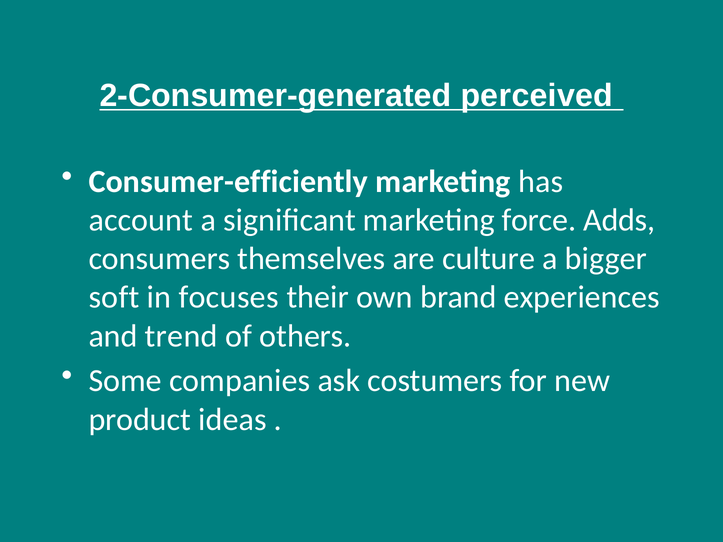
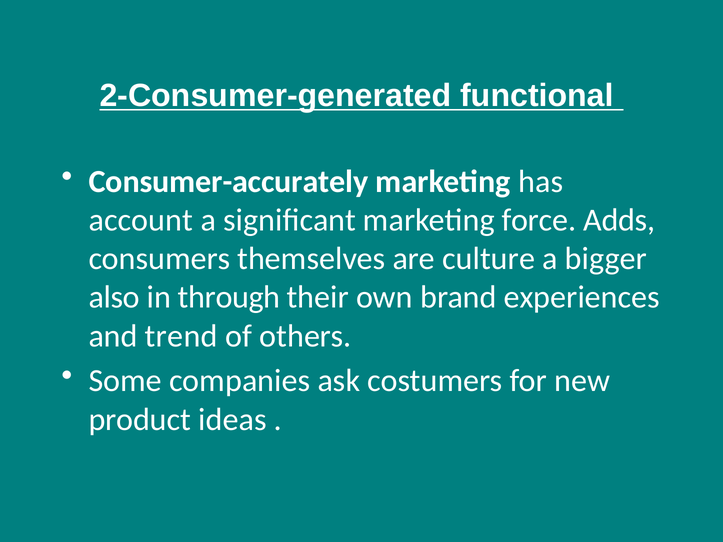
perceived: perceived -> functional (537, 96)
Consumer-efficiently: Consumer-efficiently -> Consumer-accurately (228, 182)
soft: soft -> also (114, 297)
focuses: focuses -> through (229, 297)
